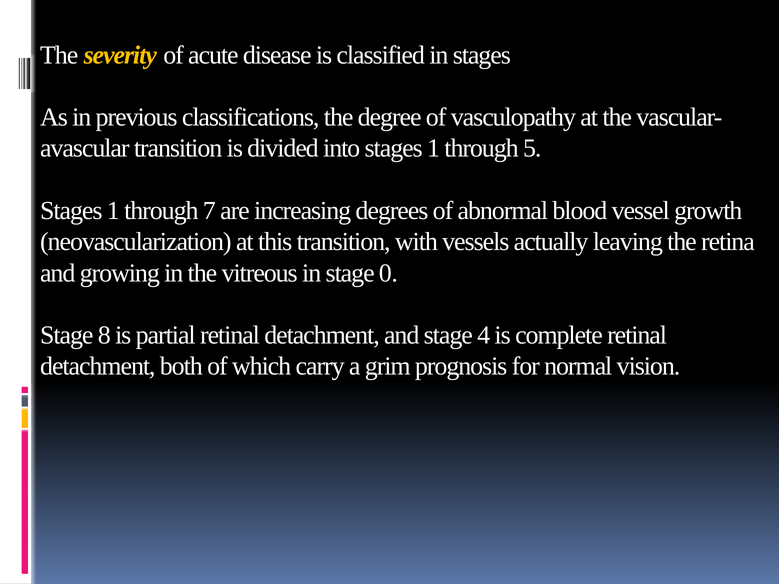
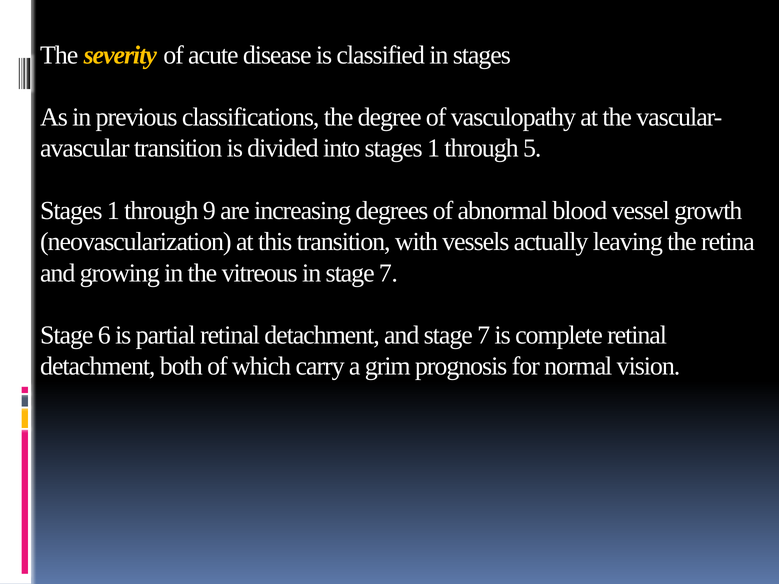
7: 7 -> 9 (209, 211)
in stage 0: 0 -> 7 (388, 273)
8: 8 -> 6 (104, 335)
and stage 4: 4 -> 7 (484, 335)
